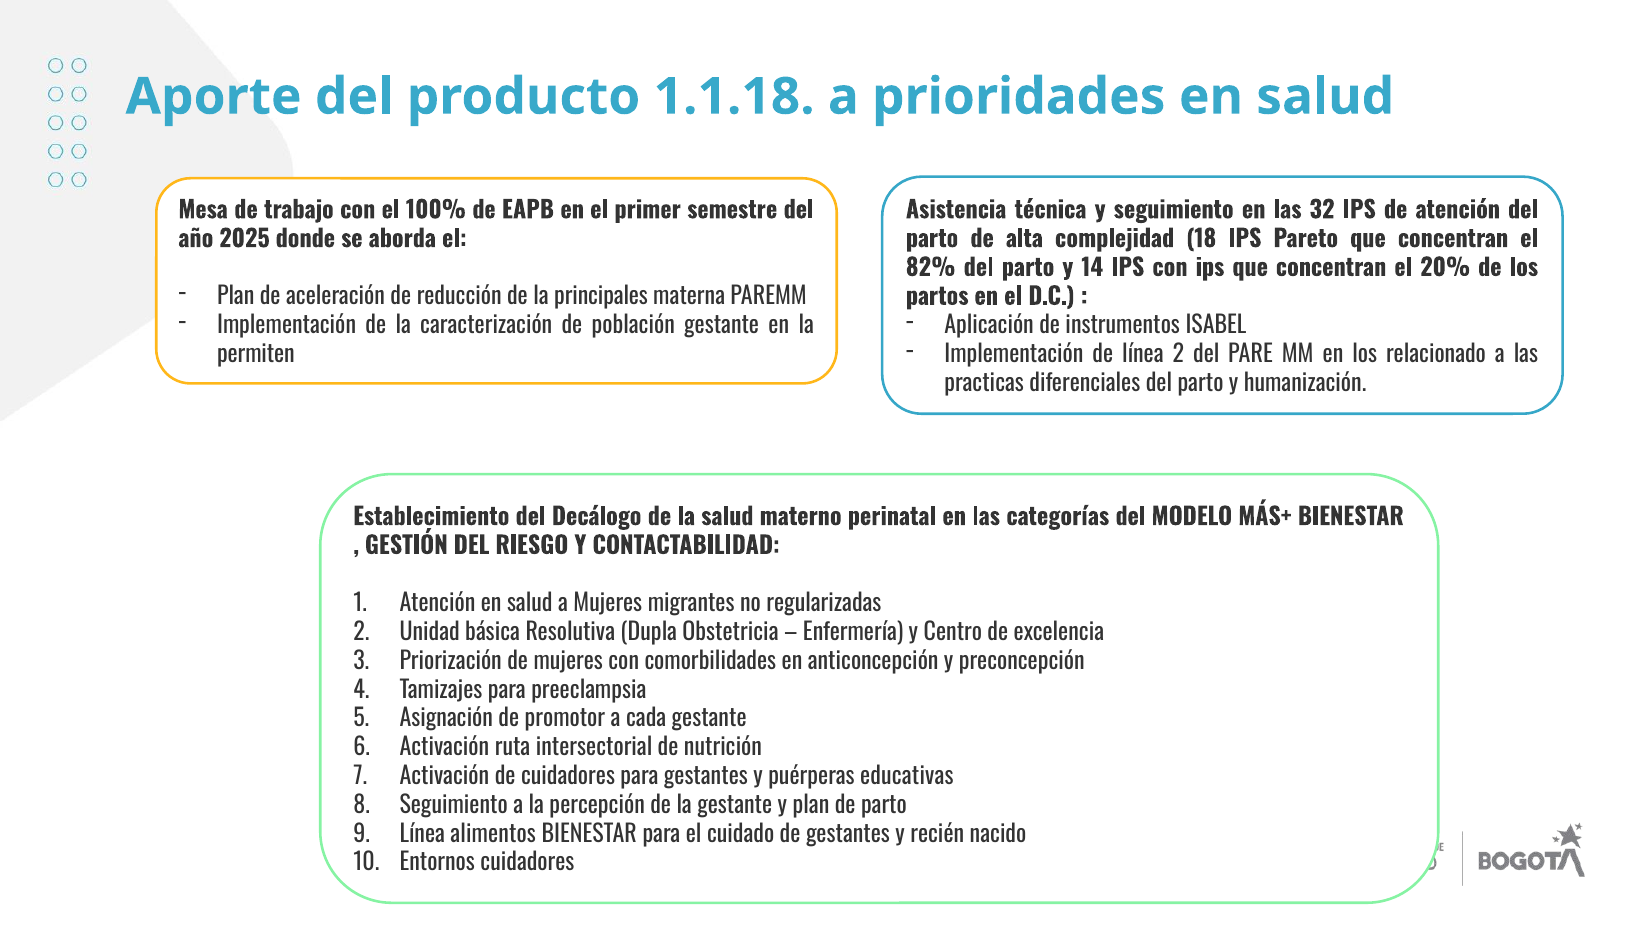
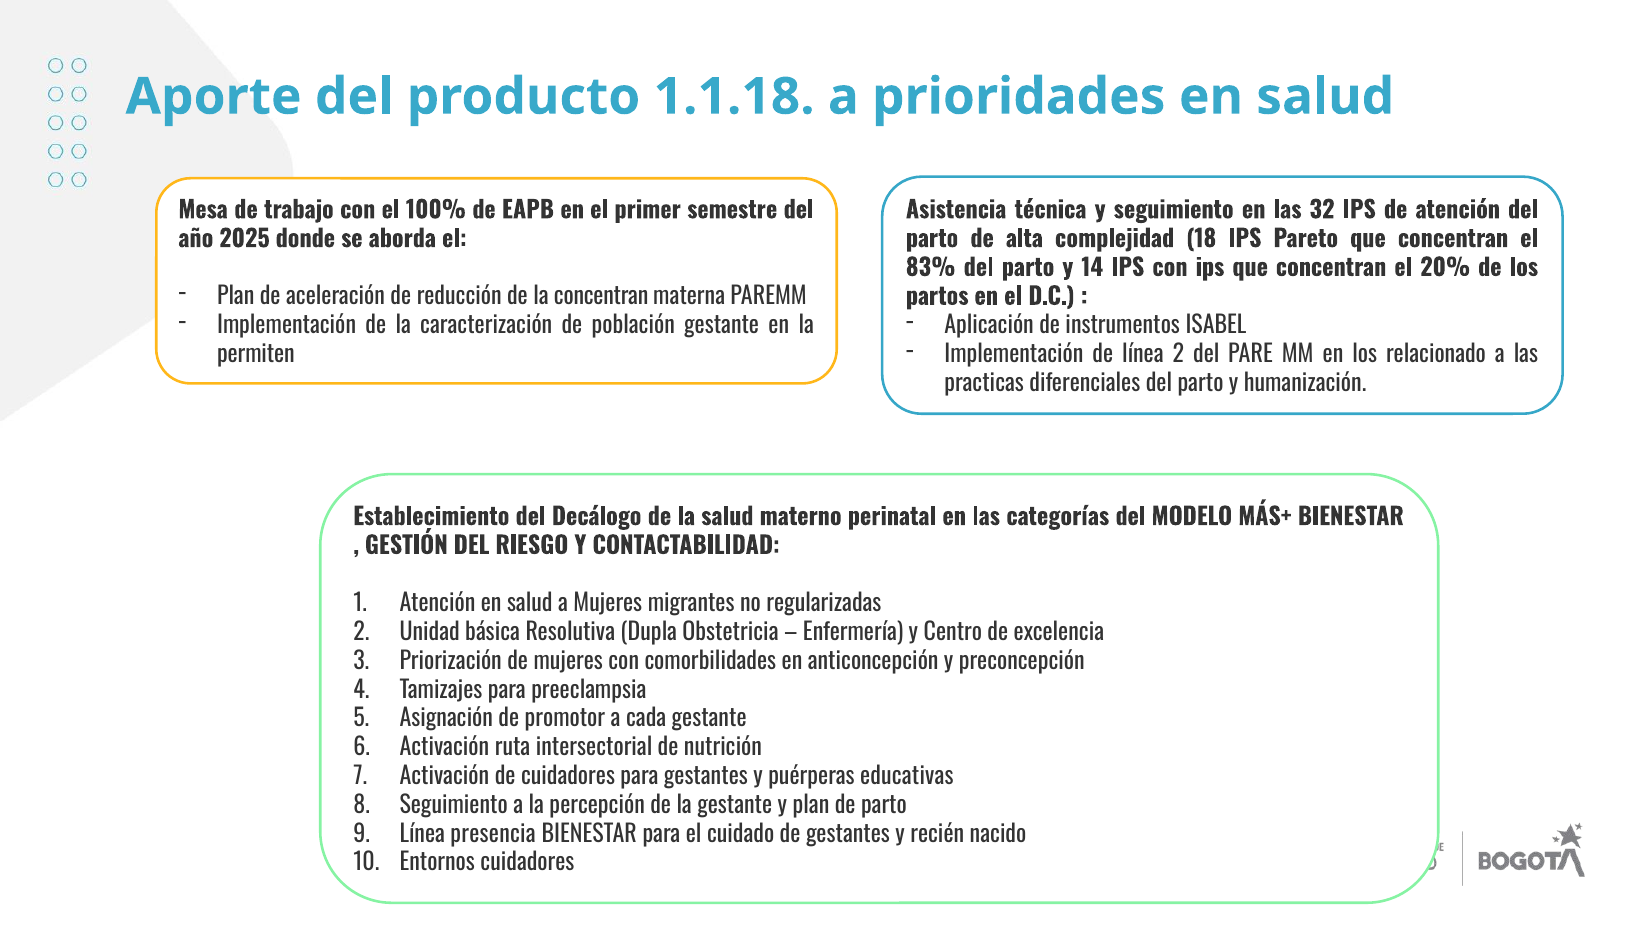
82%: 82% -> 83% (931, 268)
la principales: principales -> concentran (601, 297)
alimentos: alimentos -> presencia (493, 834)
